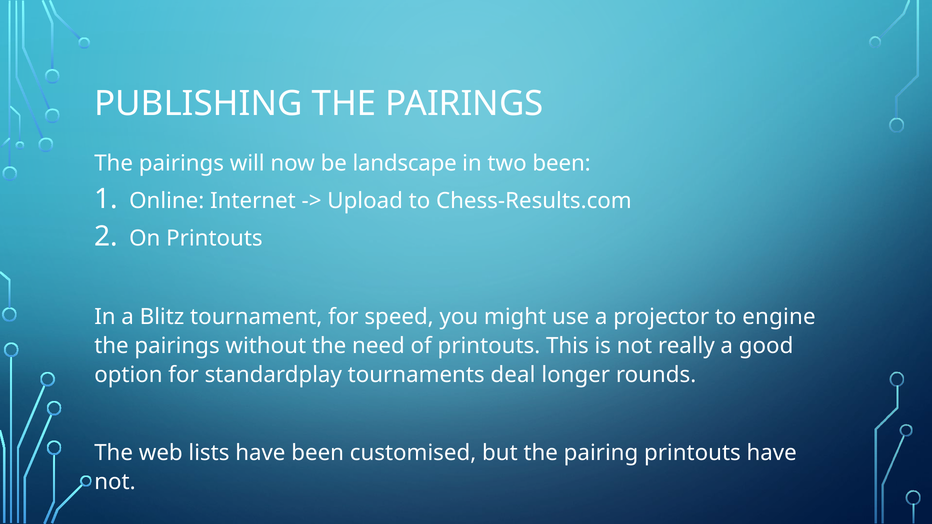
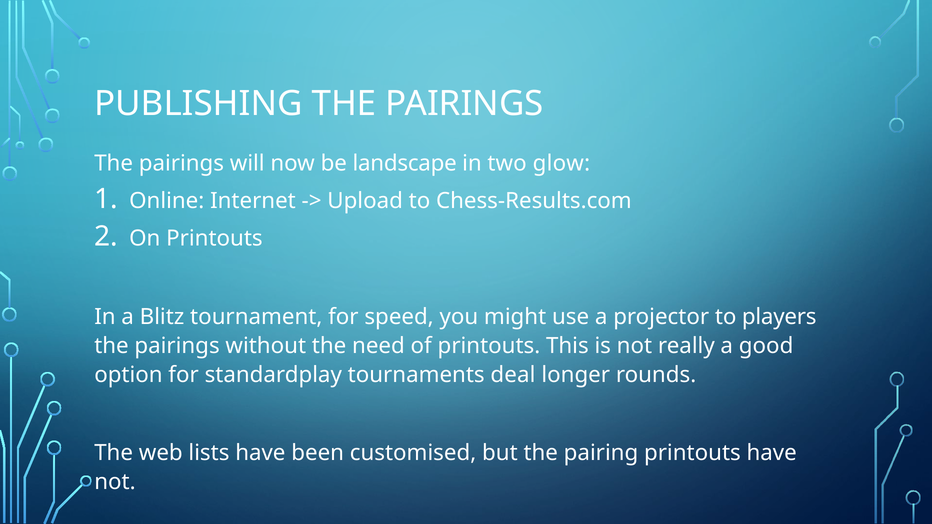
two been: been -> glow (561, 163)
engine: engine -> players (779, 317)
